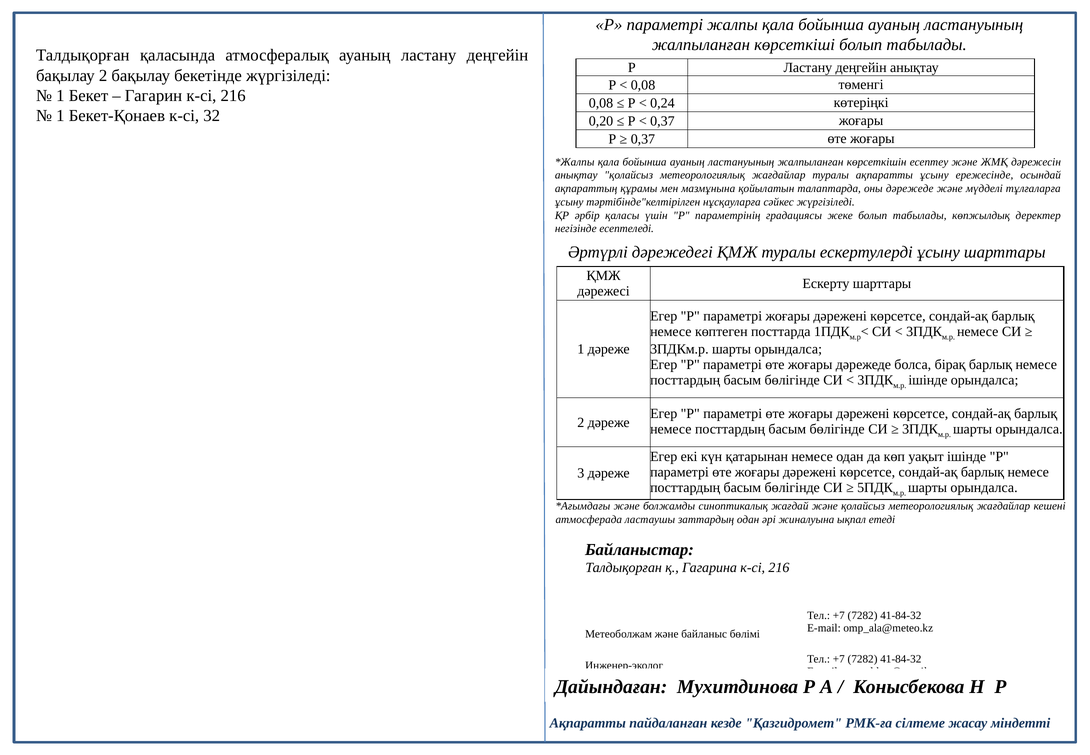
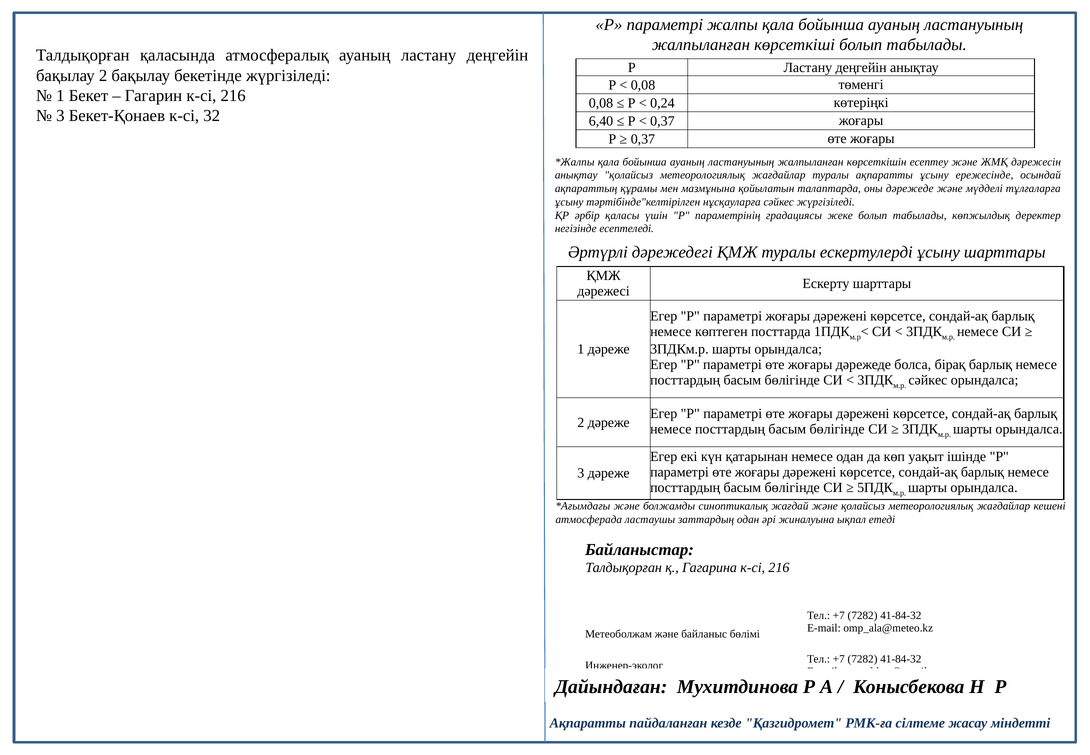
1: 1 -> 3 (60, 116)
0,20: 0,20 -> 6,40 (601, 121)
ішінде: ішінде -> сәйкес (928, 380)
